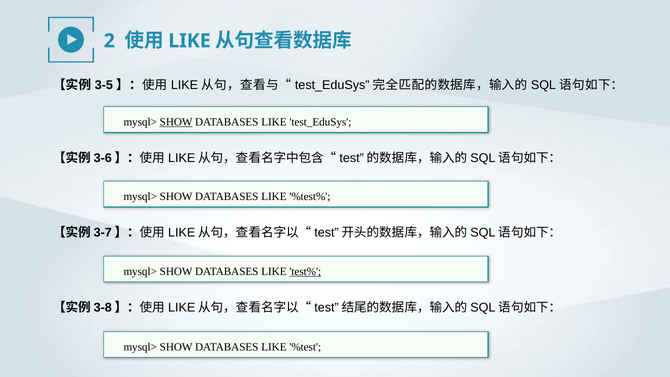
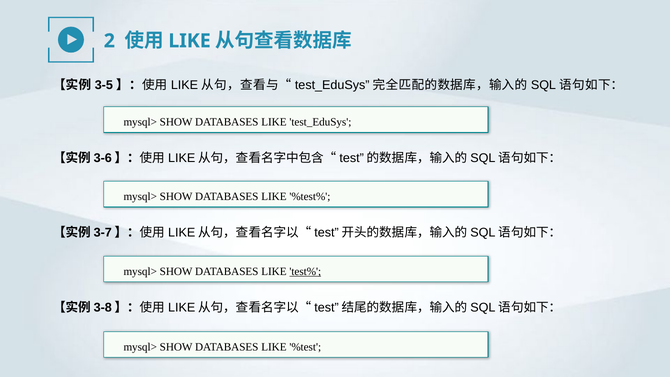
SHOW underline: present -> none (176, 122)
